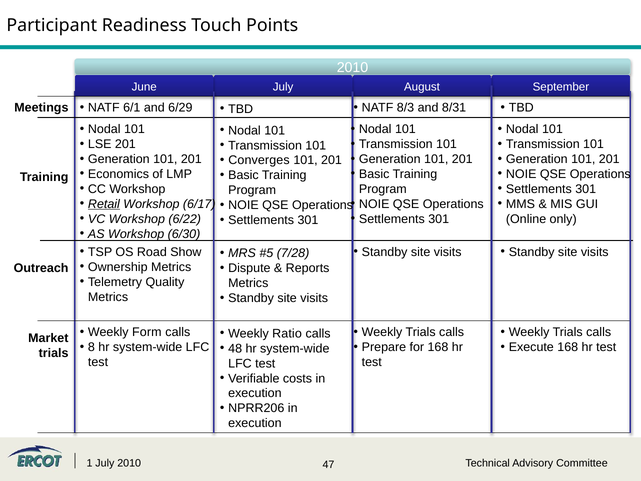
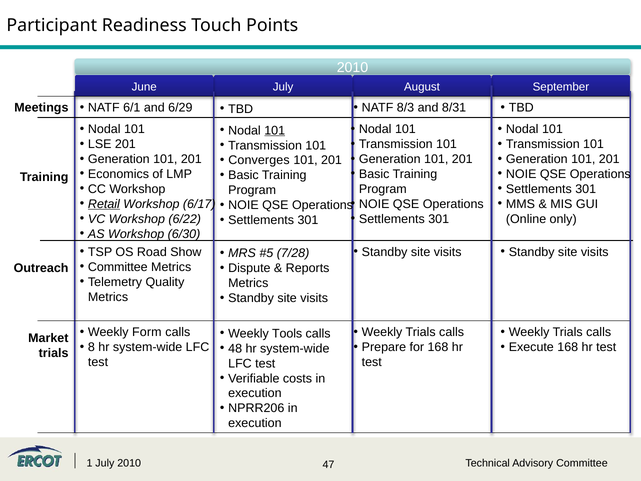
101 underline: none -> present (275, 130)
Ownership: Ownership -> Committee (118, 267)
Ratio: Ratio -> Tools (287, 333)
